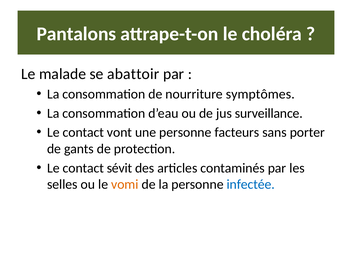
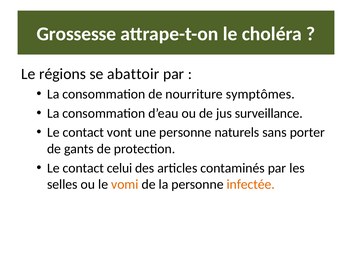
Pantalons: Pantalons -> Grossesse (76, 34)
malade: malade -> régions (63, 74)
facteurs: facteurs -> naturels (237, 132)
sévit: sévit -> celui (120, 168)
infectée colour: blue -> orange (251, 184)
